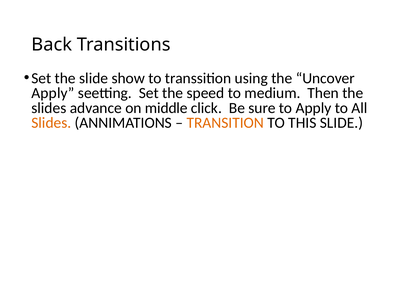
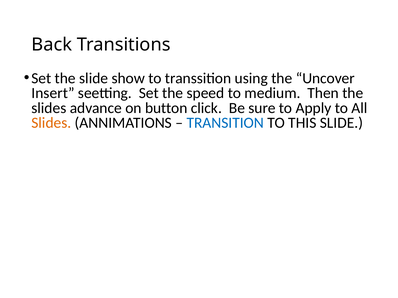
Apply: Apply -> Insert (53, 93)
middle: middle -> button (166, 108)
TRANSITION colour: orange -> blue (225, 123)
